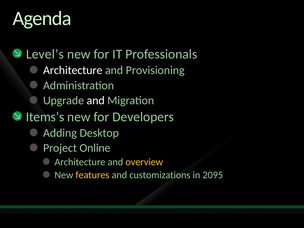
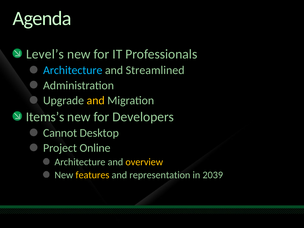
Architecture colour: white -> light blue (73, 70)
Provisioning: Provisioning -> Streamlined (155, 70)
and colour: white -> yellow (96, 100)
Adding: Adding -> Cannot (60, 133)
customizations: customizations -> representation (160, 175)
2095: 2095 -> 2039 (213, 175)
